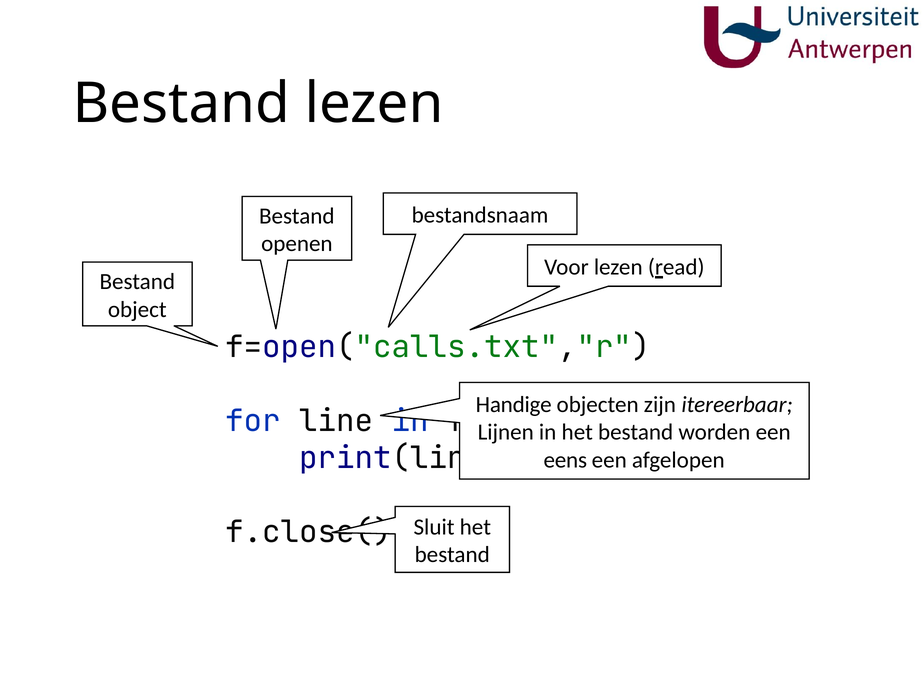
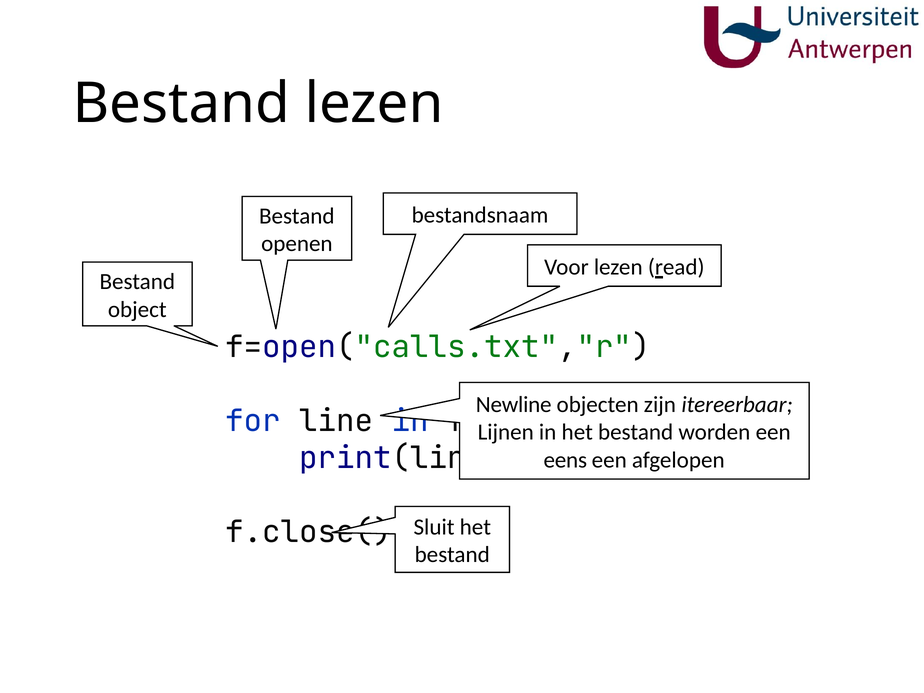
Handige: Handige -> Newline (514, 405)
